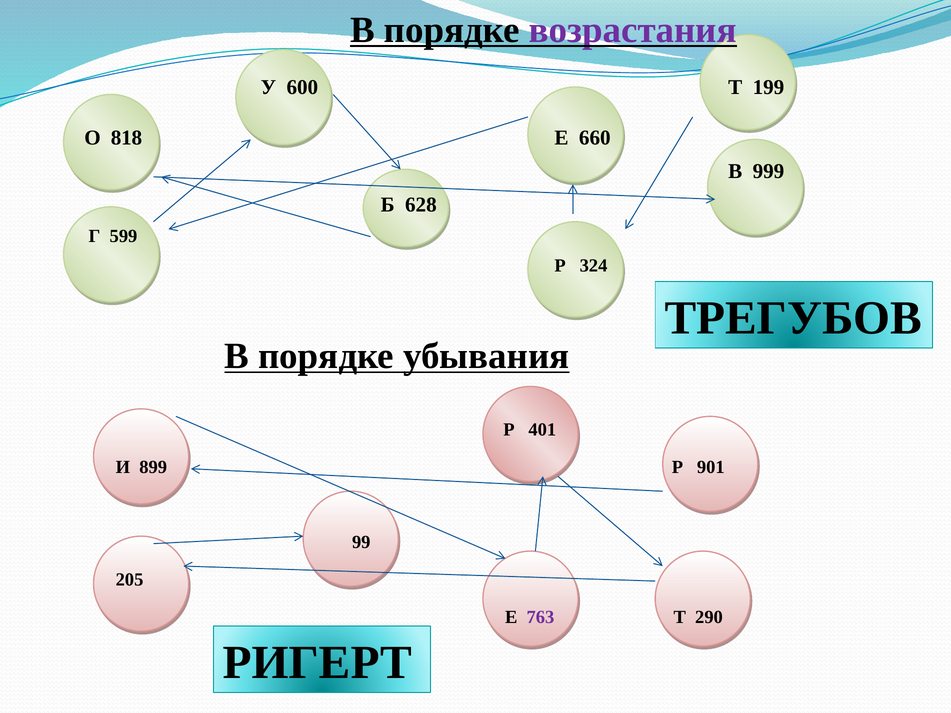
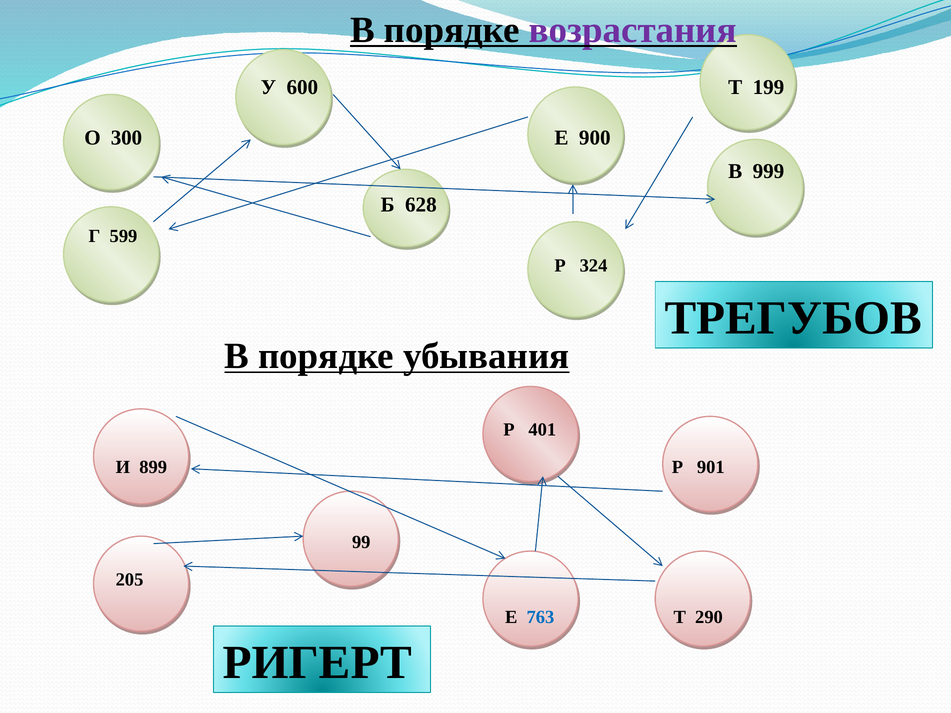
818: 818 -> 300 (126, 138)
660: 660 -> 900 (595, 138)
763 colour: purple -> blue (540, 617)
